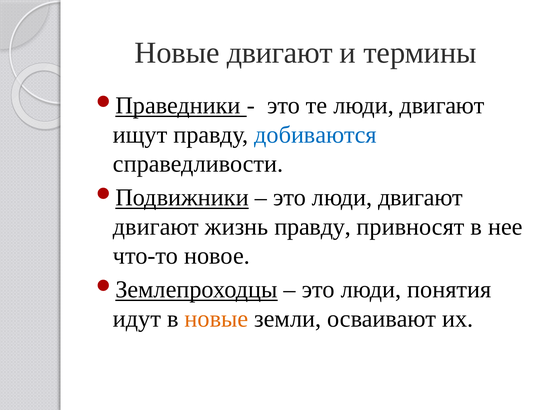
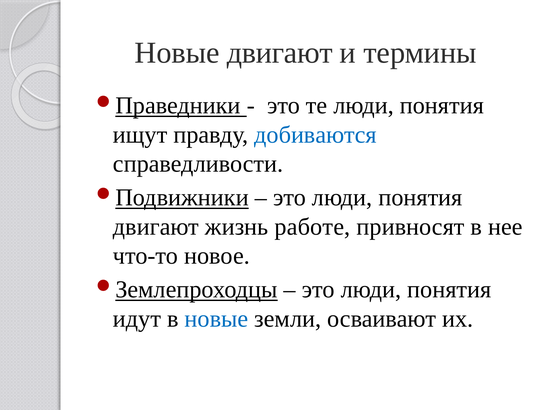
те люди двигают: двигают -> понятия (442, 105)
двигают: двигают -> понятия (420, 197)
жизнь правду: правду -> работе (312, 226)
новые colour: orange -> blue (216, 318)
